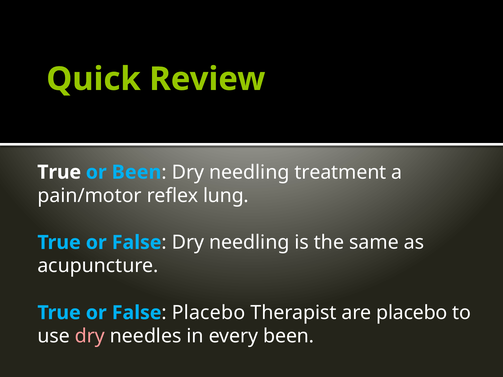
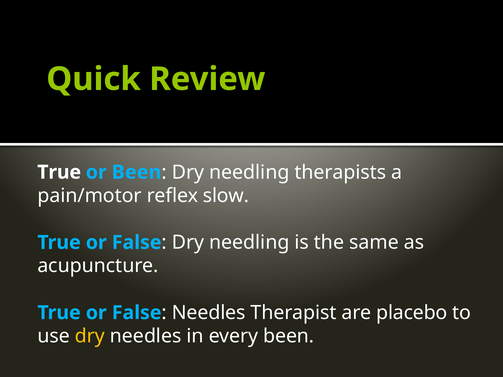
treatment: treatment -> therapists (340, 172)
lung: lung -> slow (226, 196)
Placebo: Placebo -> Needles (209, 313)
dry colour: pink -> yellow (90, 336)
